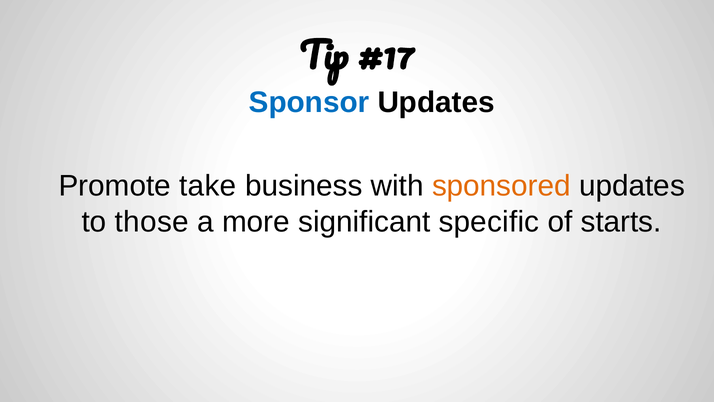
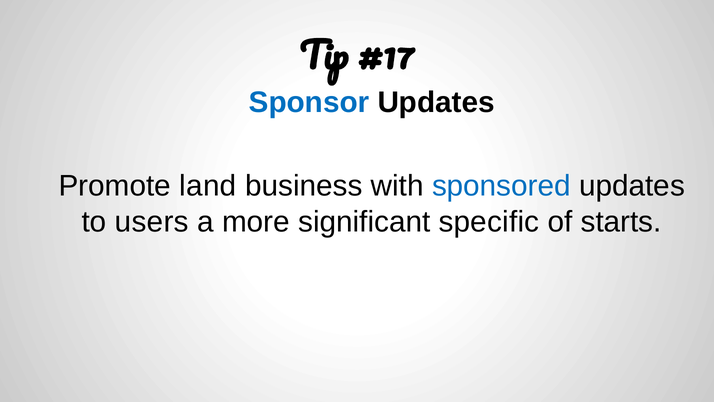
take: take -> land (208, 186)
sponsored colour: orange -> blue (501, 186)
those: those -> users (152, 222)
